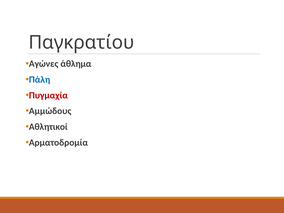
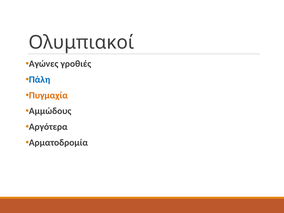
Παγκρατίου: Παγκρατίου -> Ολυμπιακοί (81, 42)
άθλημα: άθλημα -> γροθιές (76, 64)
Πυγμαχία colour: red -> orange (48, 95)
Αθλητικοί: Αθλητικοί -> Αργότερα (48, 127)
